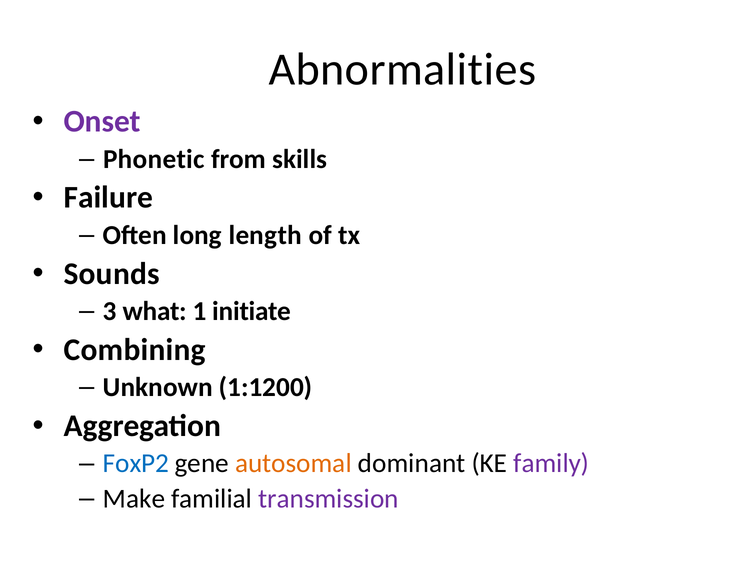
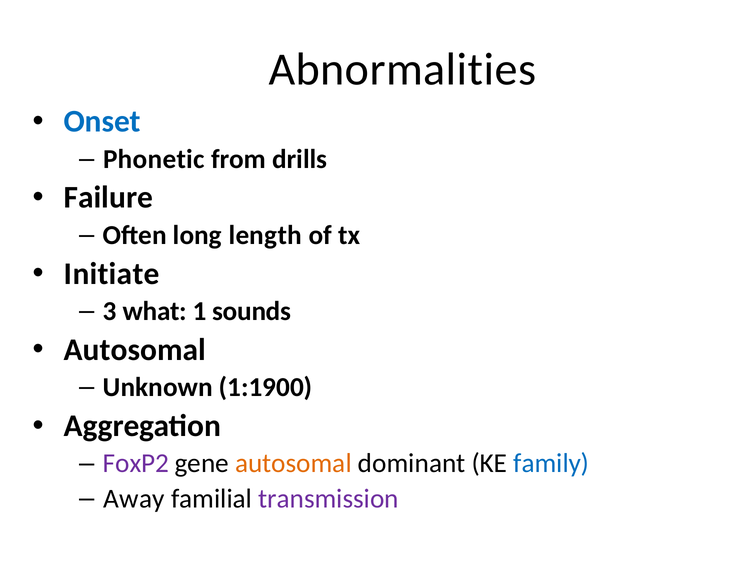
Onset colour: purple -> blue (102, 121)
skills: skills -> drills (300, 159)
Sounds: Sounds -> Initiate (112, 273)
initiate: initiate -> sounds (252, 311)
Combining: Combining -> Autosomal (135, 349)
1:1200: 1:1200 -> 1:1900 (266, 387)
FoxP2 colour: blue -> purple (136, 463)
family colour: purple -> blue (551, 463)
Make: Make -> Away (134, 498)
